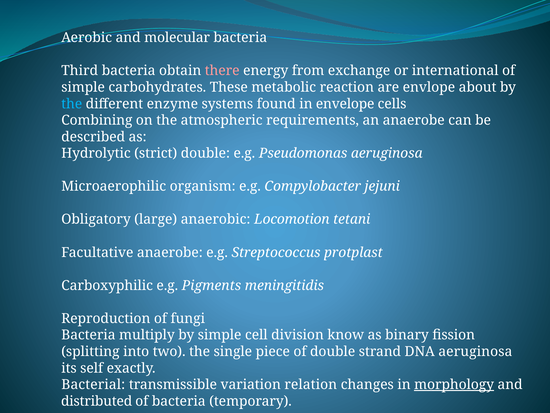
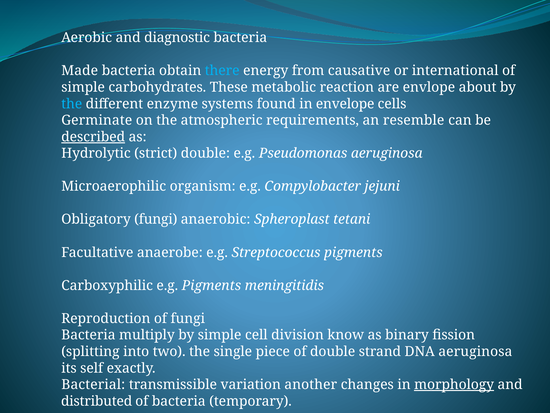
molecular: molecular -> diagnostic (177, 38)
Third: Third -> Made (80, 71)
there colour: pink -> light blue (222, 71)
exchange: exchange -> causative (359, 71)
Combining: Combining -> Germinate (97, 120)
an anaerobe: anaerobe -> resemble (414, 120)
described underline: none -> present (93, 137)
Obligatory large: large -> fungi (156, 219)
Locomotion: Locomotion -> Spheroplast (292, 219)
Streptococcus protplast: protplast -> pigments (353, 252)
relation: relation -> another (311, 384)
